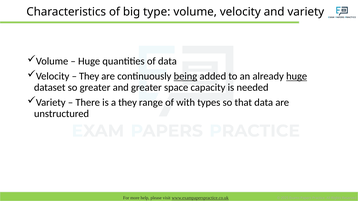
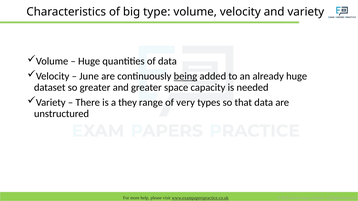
They: They -> June (89, 76)
huge underline: present -> none (297, 76)
with: with -> very (186, 103)
